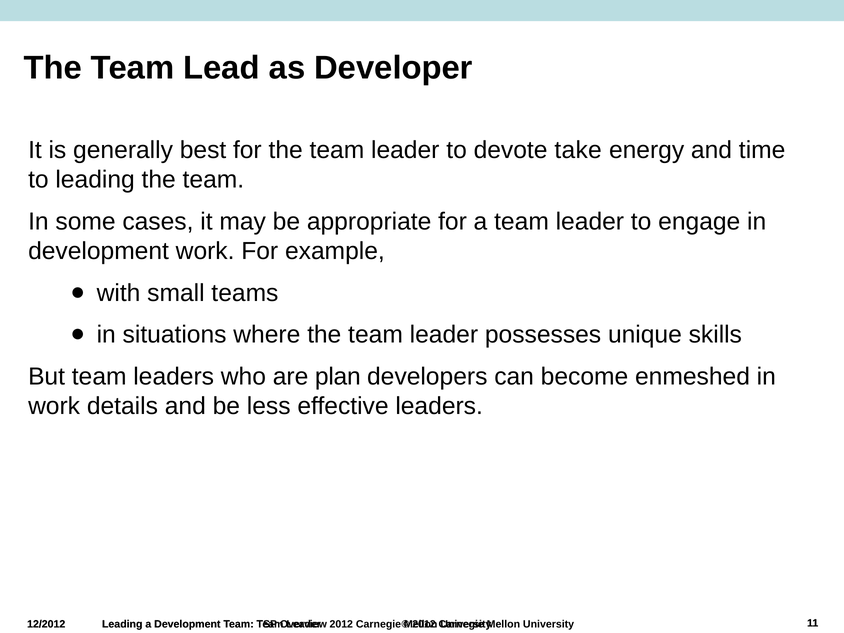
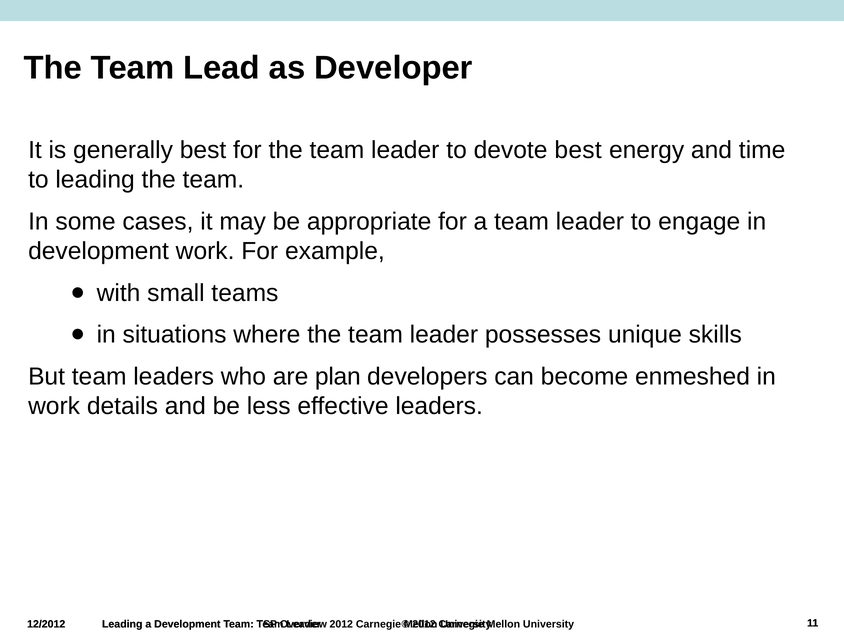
devote take: take -> best (578, 150)
